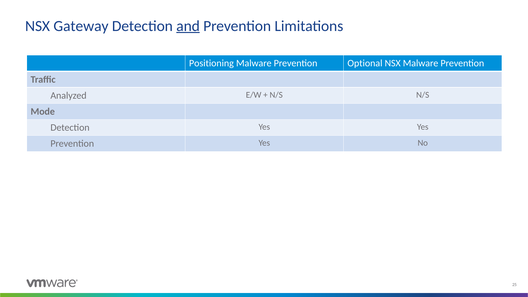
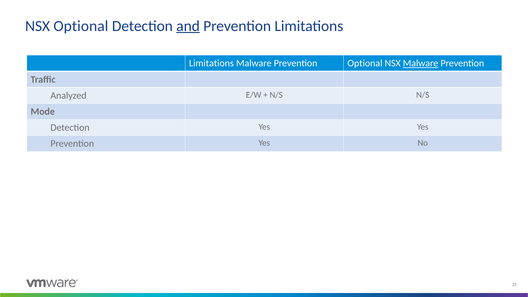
NSX Gateway: Gateway -> Optional (81, 26)
Positioning: Positioning -> Limitations (211, 63)
Malware underline: none -> present (421, 63)
